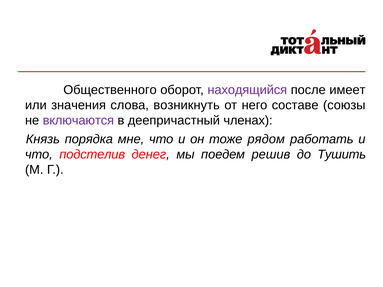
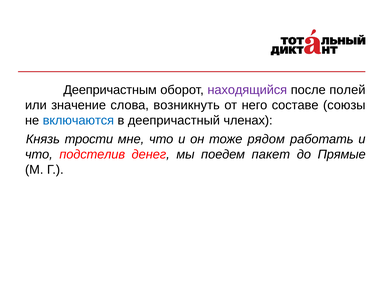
Общественного: Общественного -> Деепричастным (110, 90)
имеет: имеет -> полей (347, 90)
значения: значения -> значение (79, 105)
включаются colour: purple -> blue (78, 121)
порядка: порядка -> трости (89, 139)
решив: решив -> пакет (271, 155)
Тушить: Тушить -> Прямые (342, 155)
